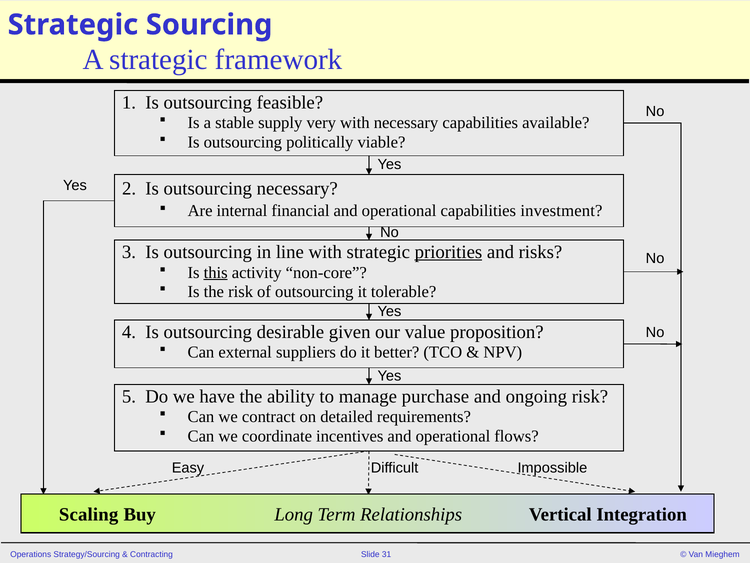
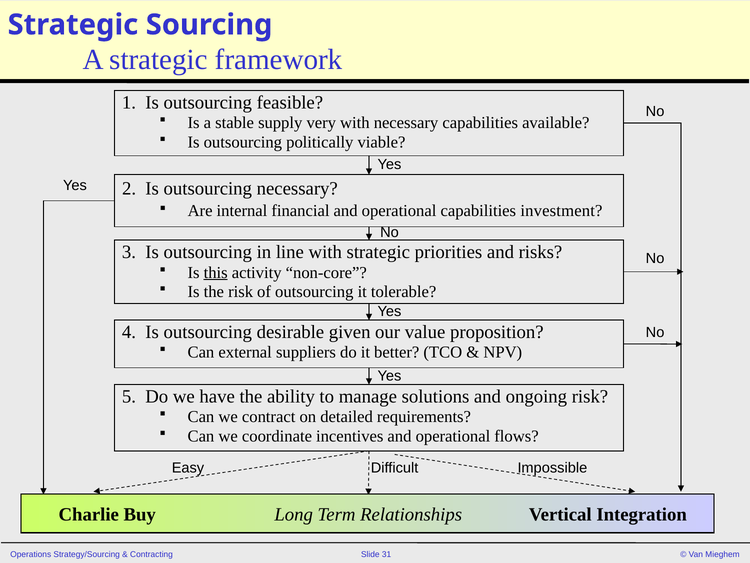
priorities underline: present -> none (448, 252)
purchase: purchase -> solutions (435, 396)
Scaling: Scaling -> Charlie (89, 514)
